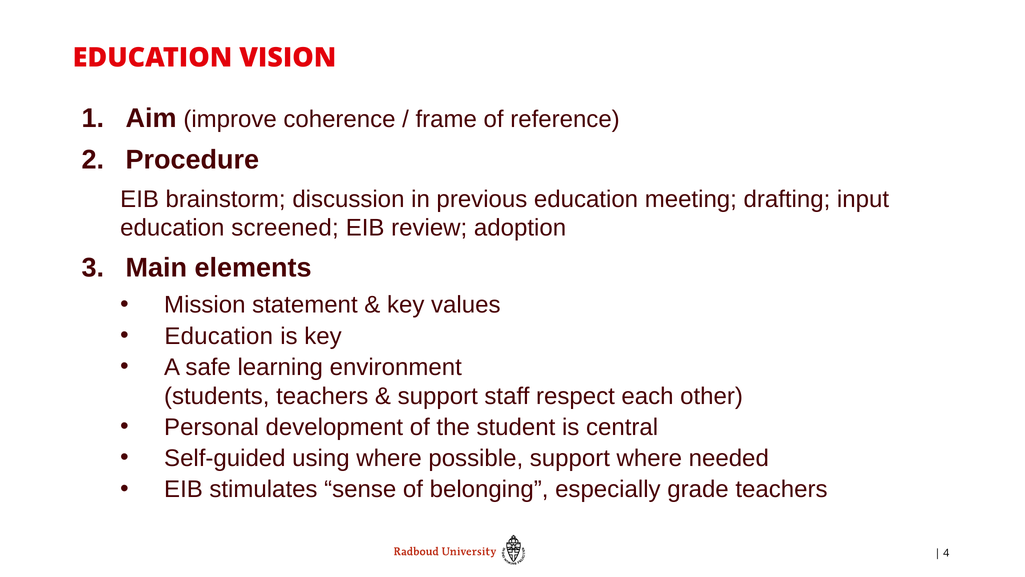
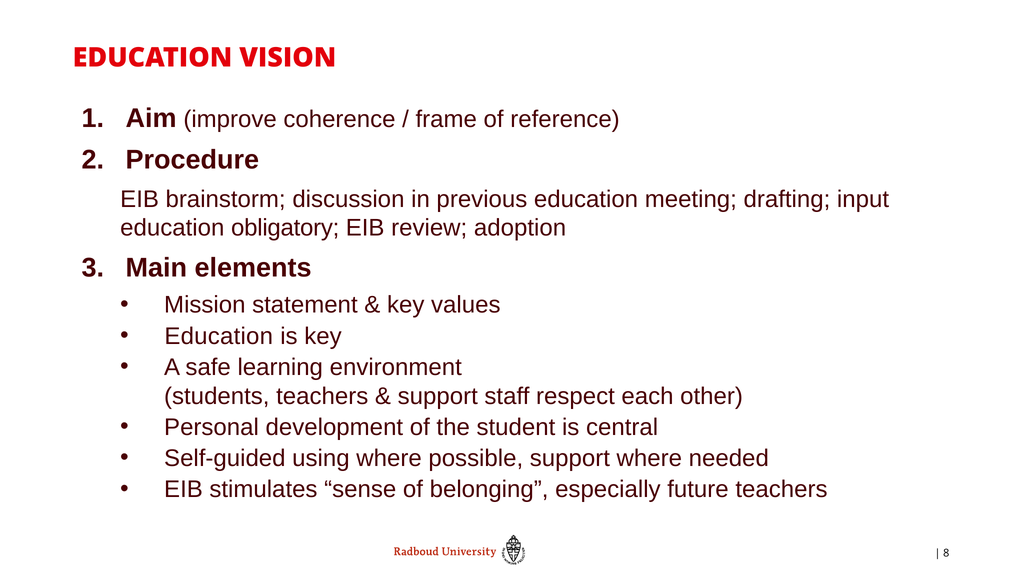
screened: screened -> obligatory (285, 228)
grade: grade -> future (698, 489)
4: 4 -> 8 (946, 553)
